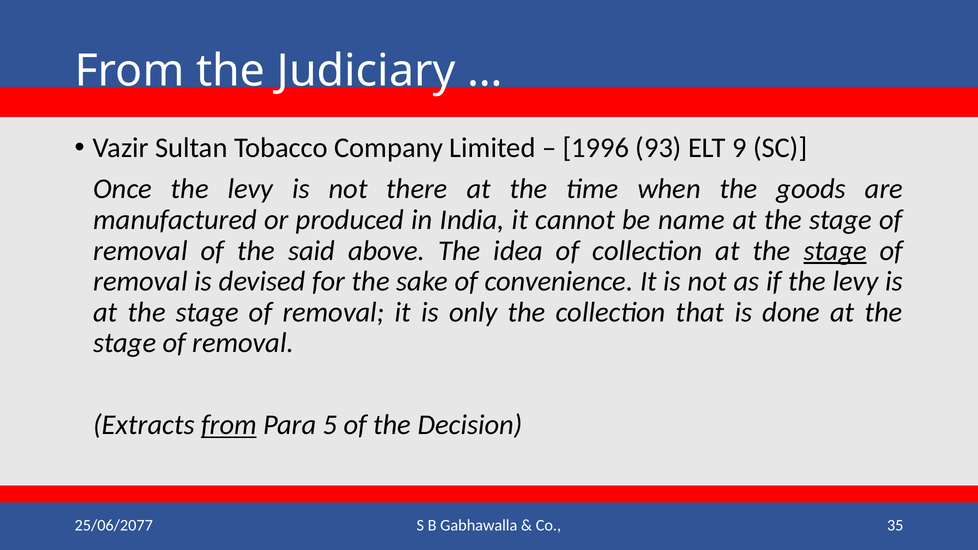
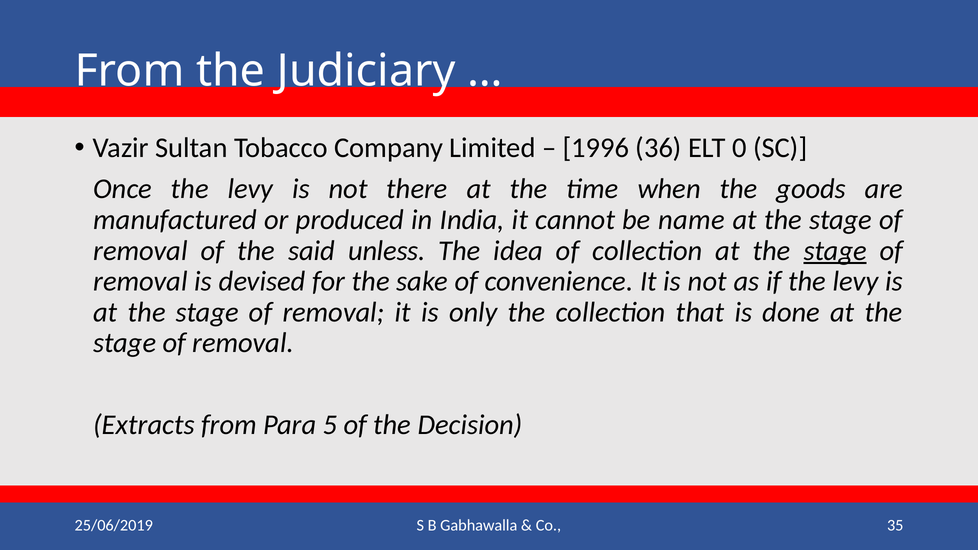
93: 93 -> 36 (659, 148)
9: 9 -> 0 (739, 148)
above: above -> unless (387, 251)
from underline: present -> none (229, 425)
25/06/2077: 25/06/2077 -> 25/06/2019 (114, 526)
